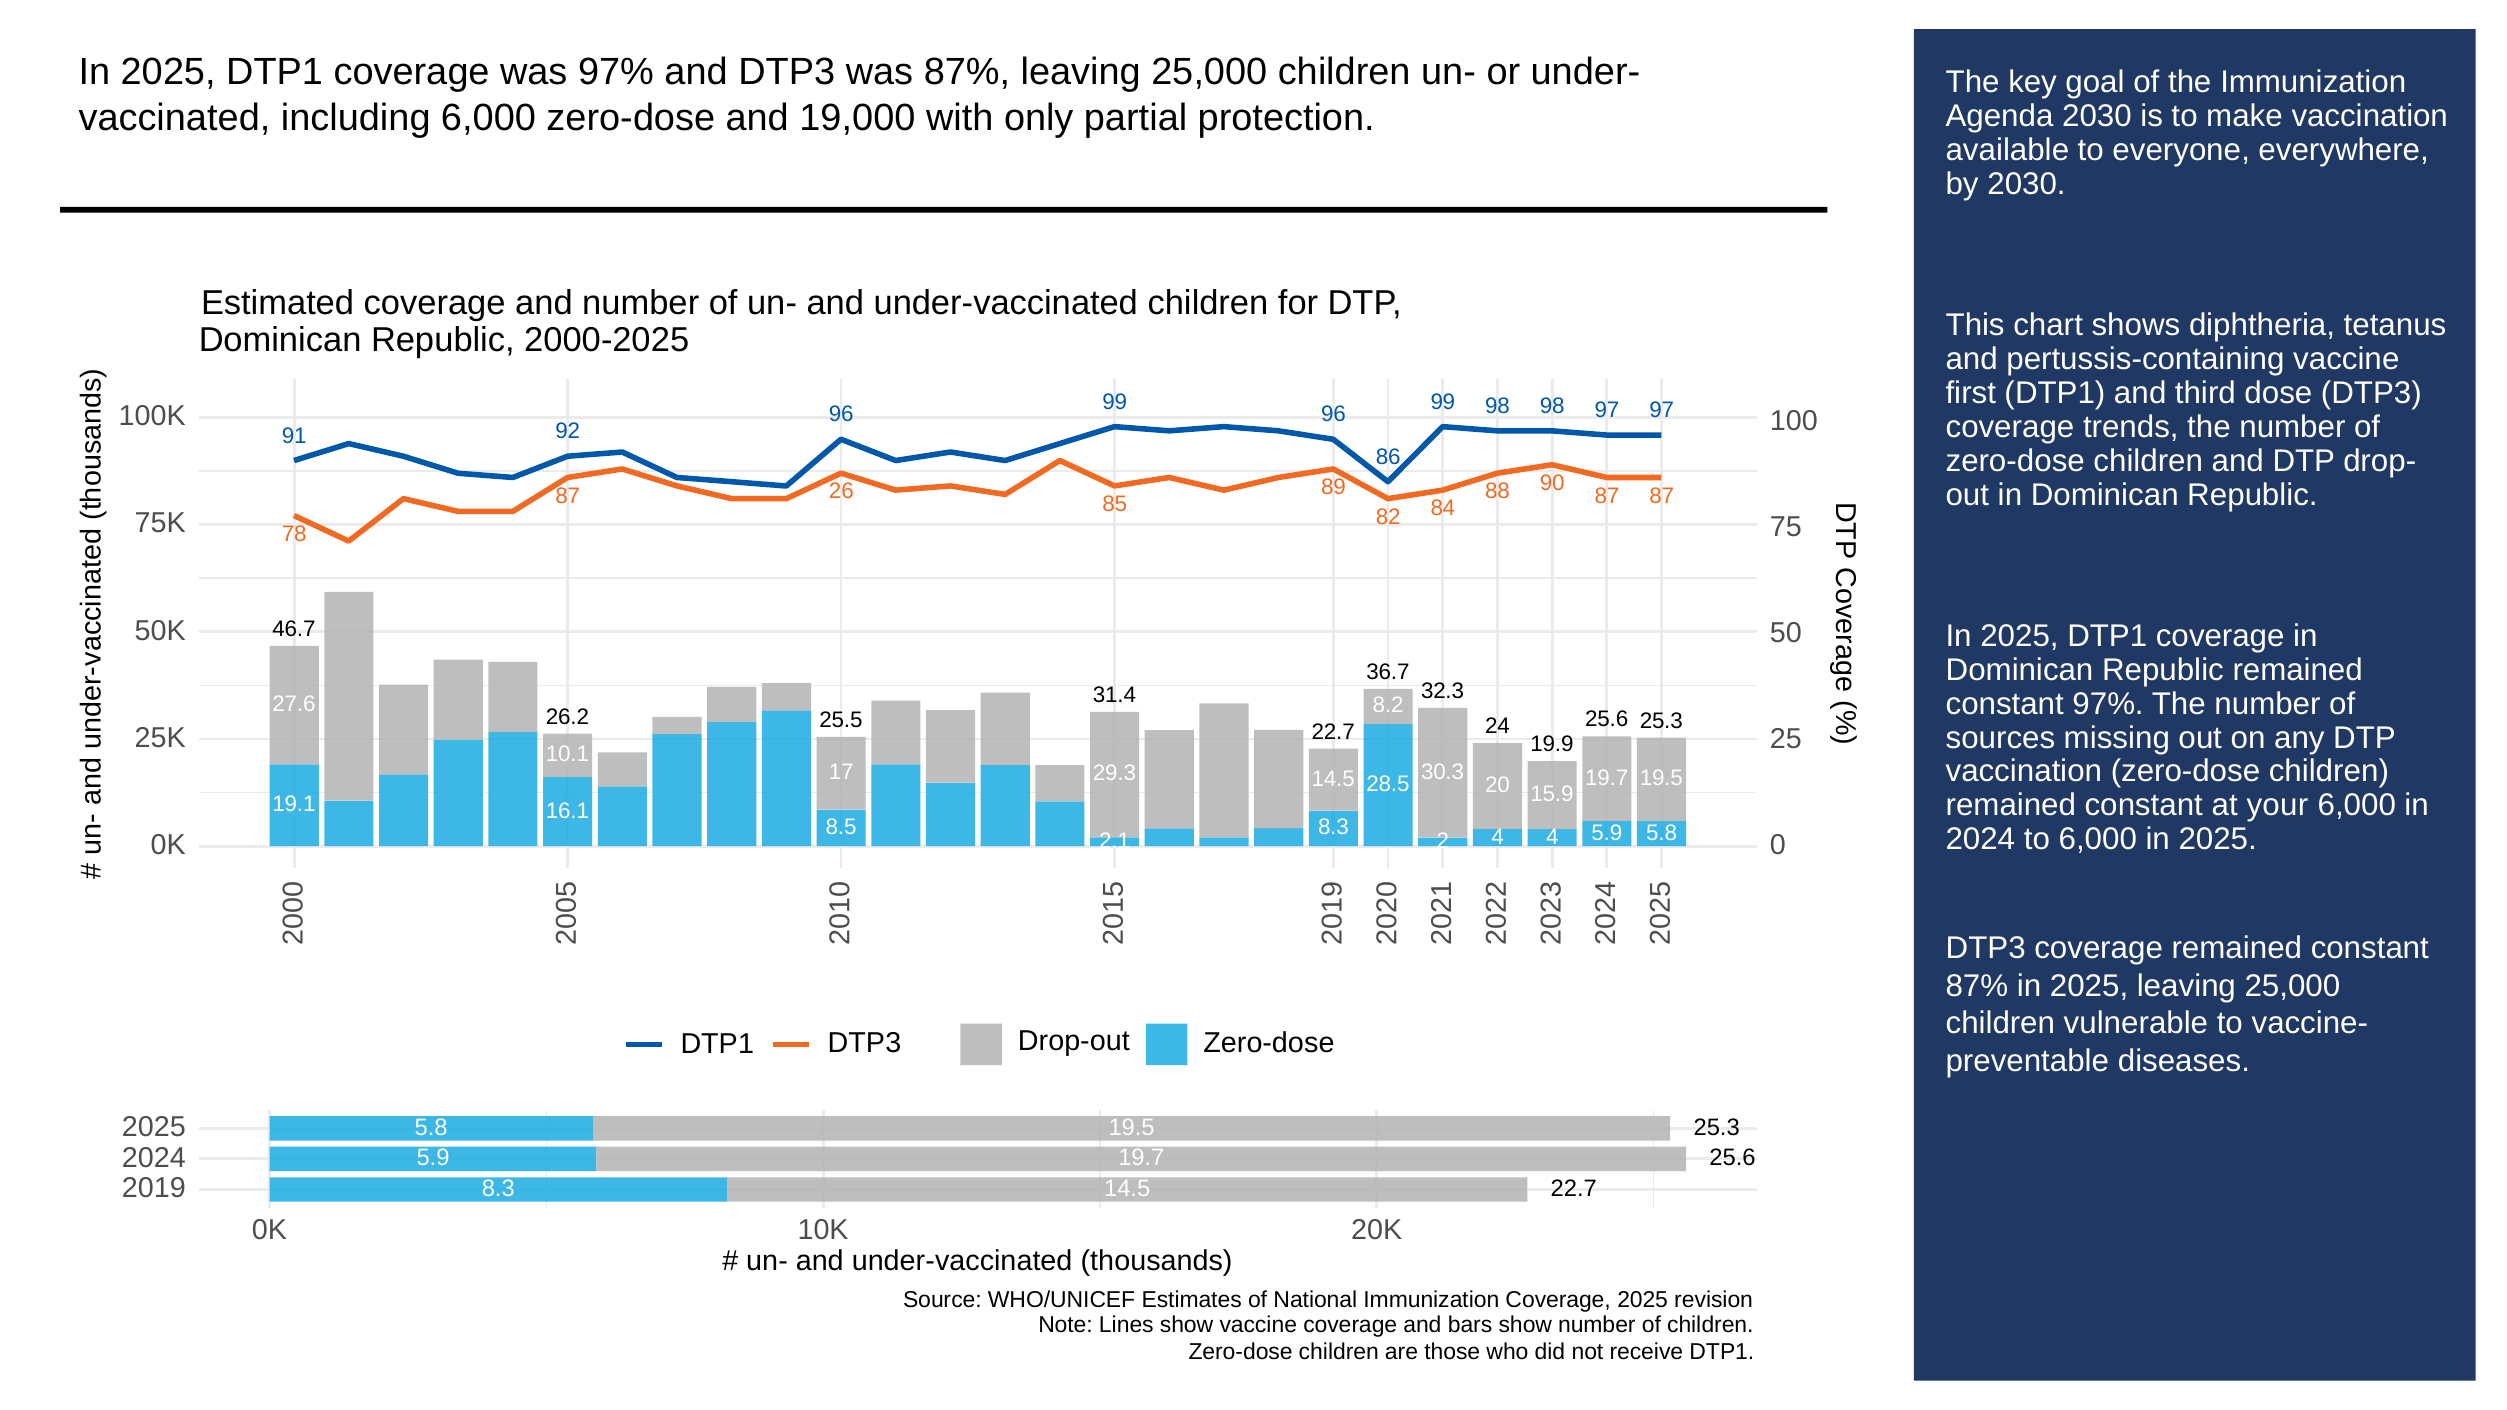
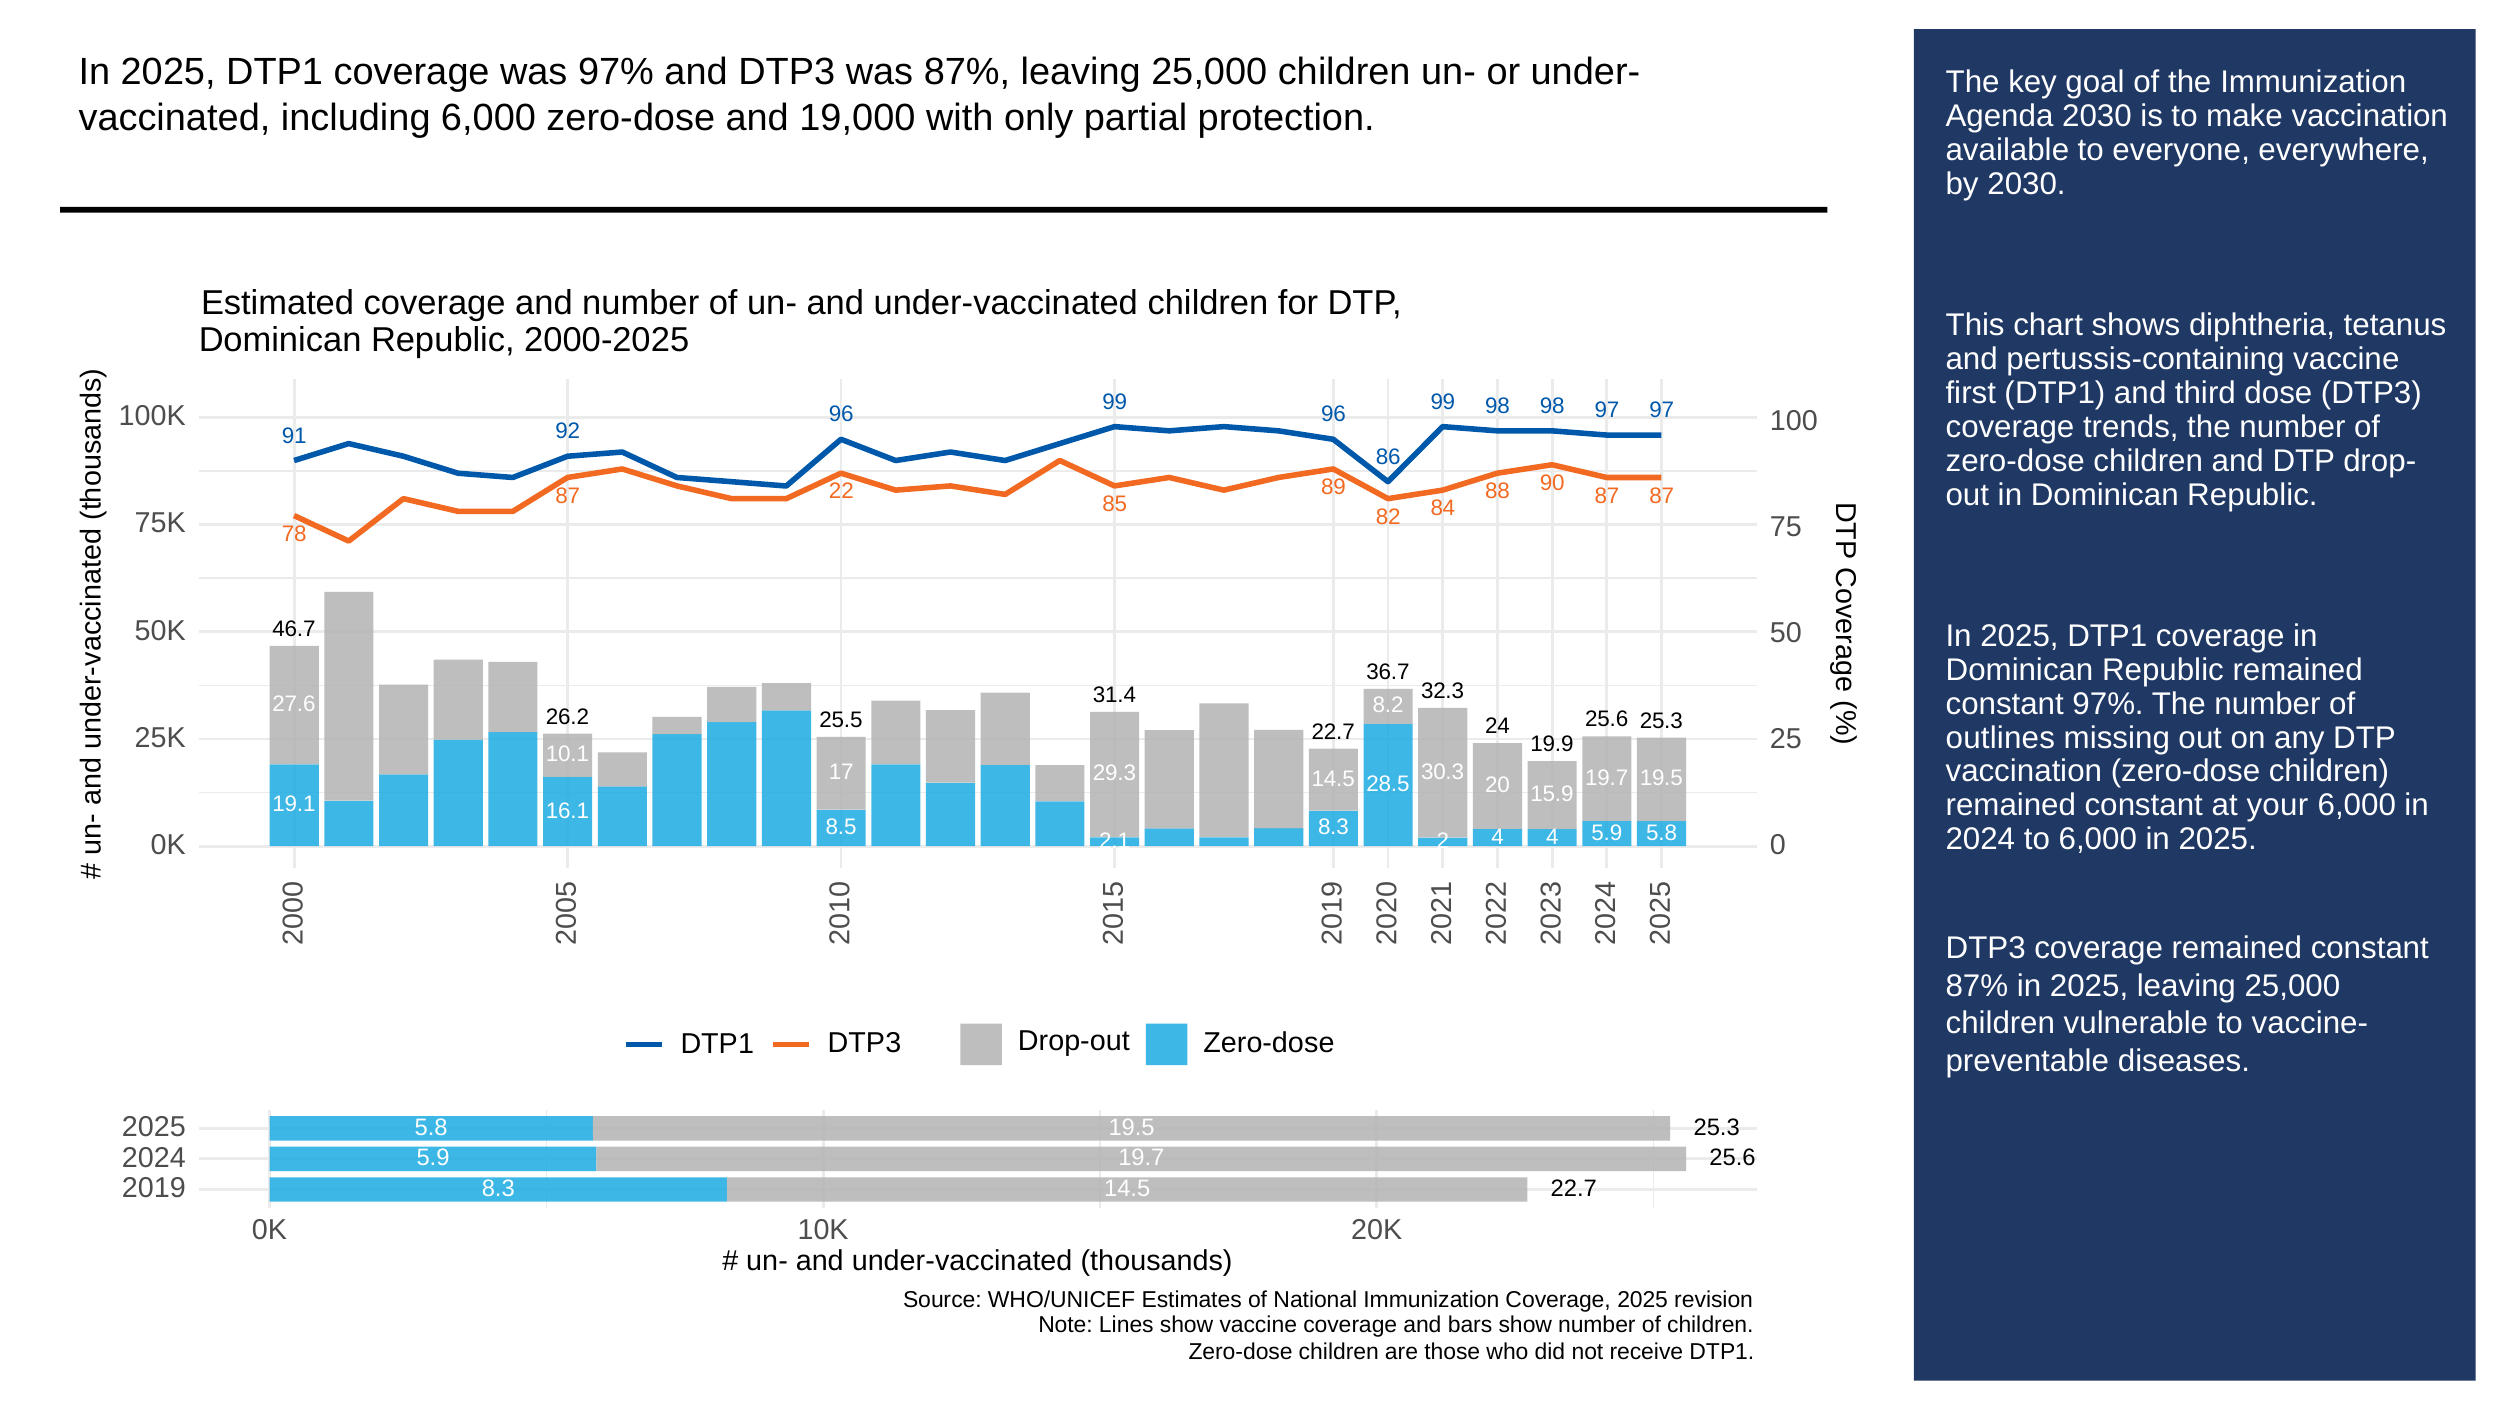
26: 26 -> 22 (841, 492)
sources: sources -> outlines (2000, 738)
